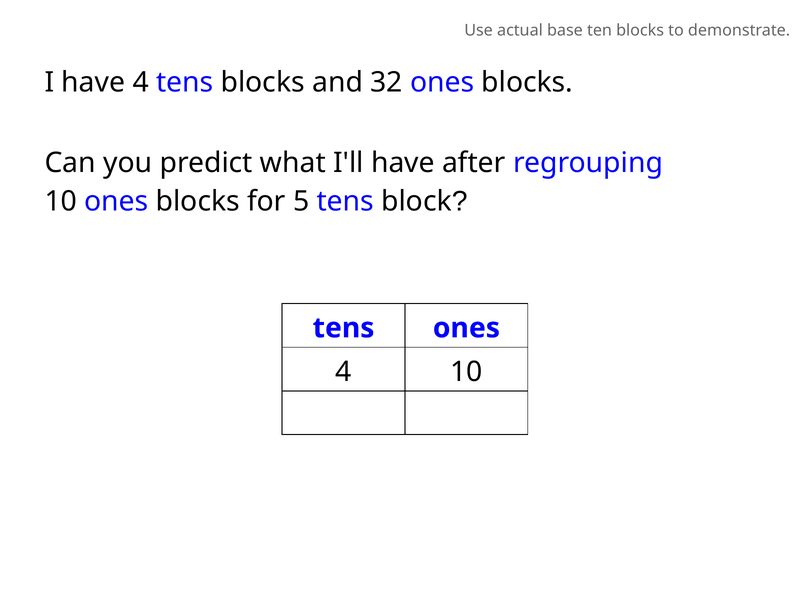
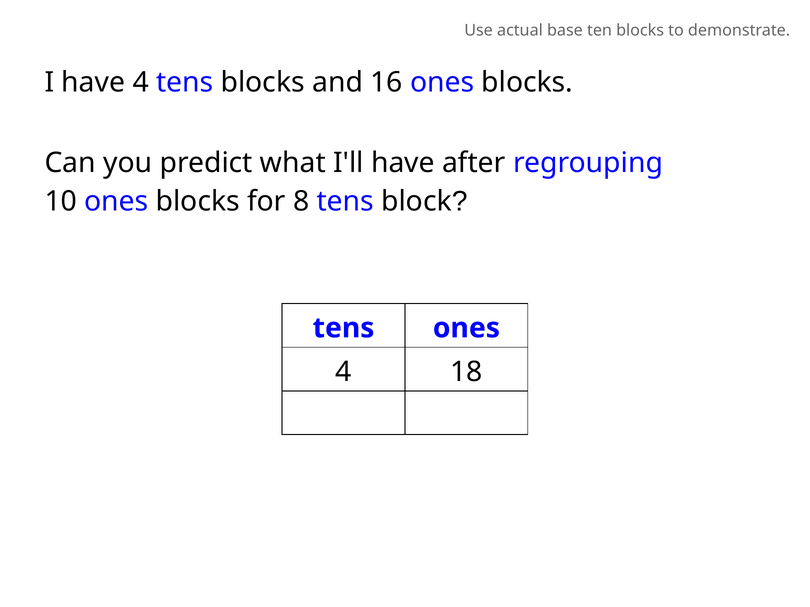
32: 32 -> 16 (386, 82)
5: 5 -> 8 (301, 202)
4 10: 10 -> 18 (466, 372)
